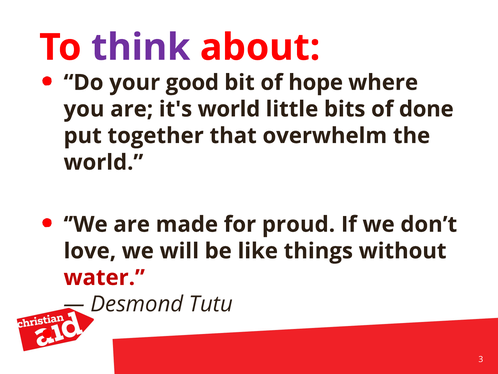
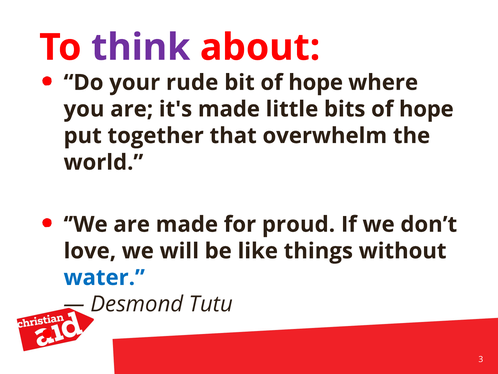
good: good -> rude (192, 82)
it's world: world -> made (229, 109)
bits of done: done -> hope (426, 109)
water colour: red -> blue (104, 277)
